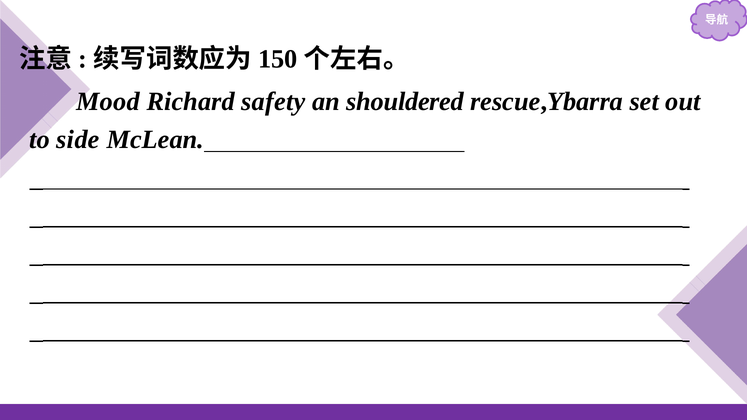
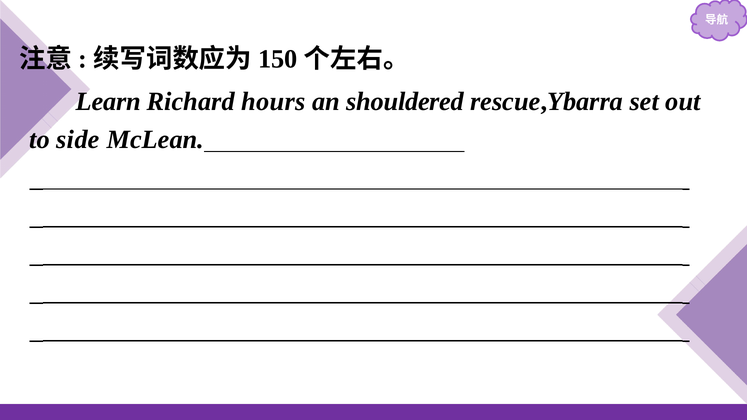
Mood: Mood -> Learn (108, 102)
safety: safety -> hours (273, 102)
